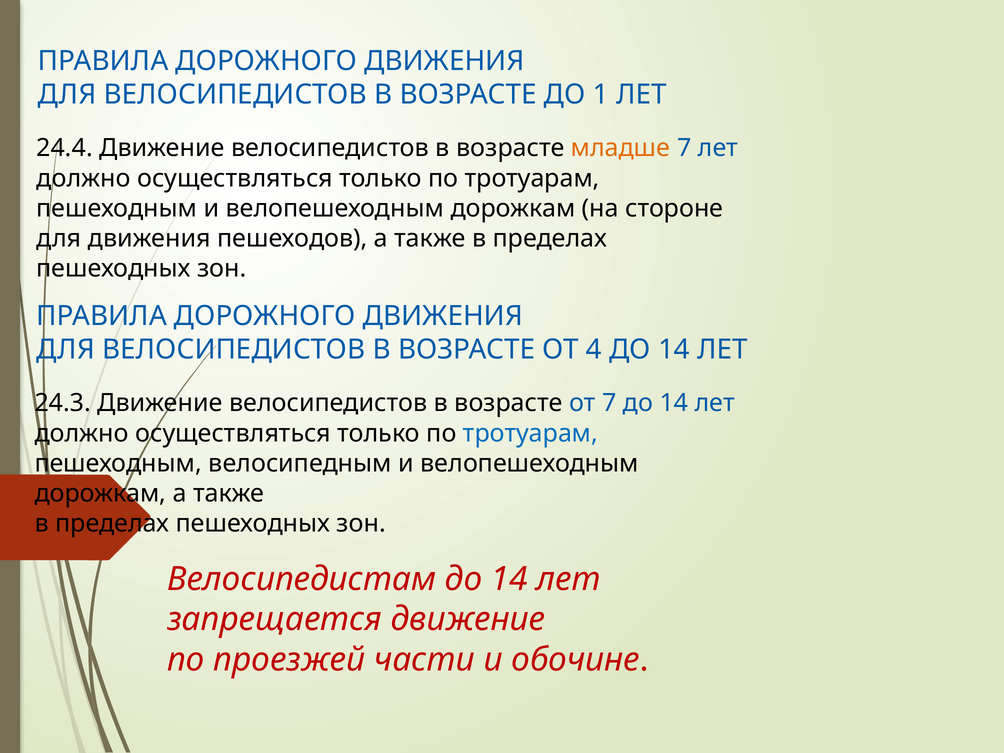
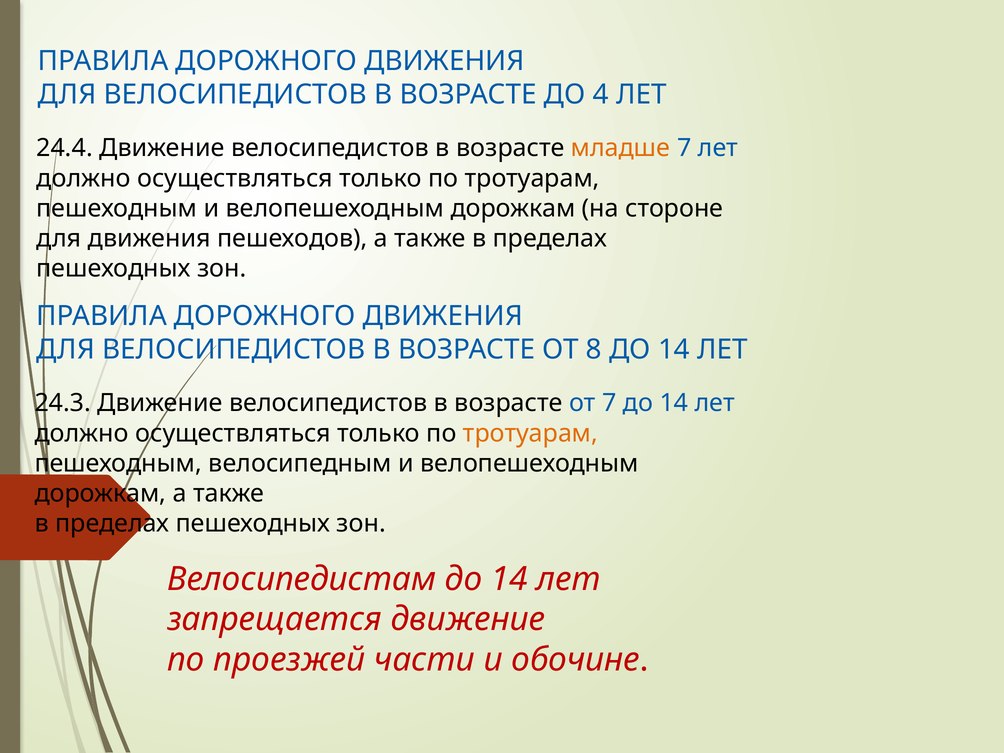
1: 1 -> 4 (601, 95)
4: 4 -> 8 (594, 349)
тротуарам colour: blue -> orange (530, 433)
